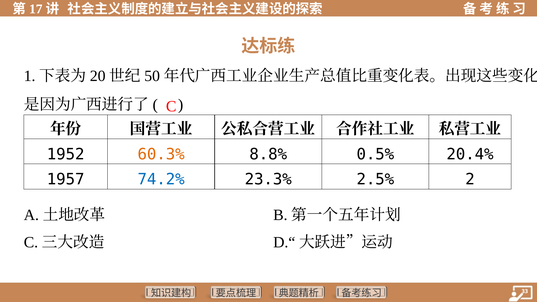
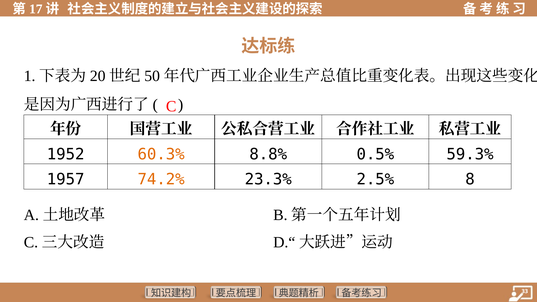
20.4%: 20.4% -> 59.3% (470, 154)
74.2% colour: blue -> orange (161, 179)
2: 2 -> 8 (470, 179)
